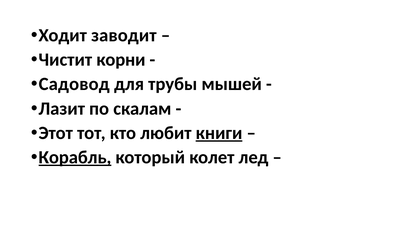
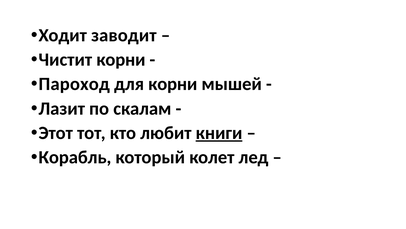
Садовод: Садовод -> Пароход (74, 84)
для трубы: трубы -> корни (173, 84)
Корабль underline: present -> none (75, 157)
